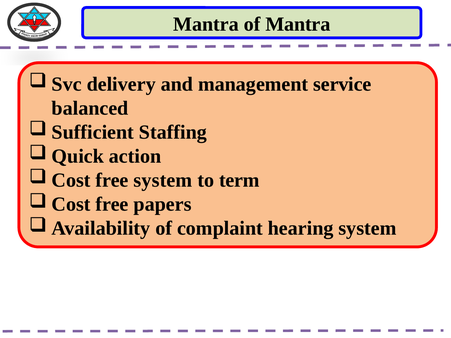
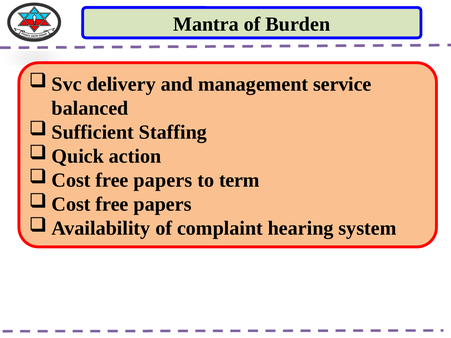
of Mantra: Mantra -> Burden (298, 24)
system: system -> papers (163, 180)
